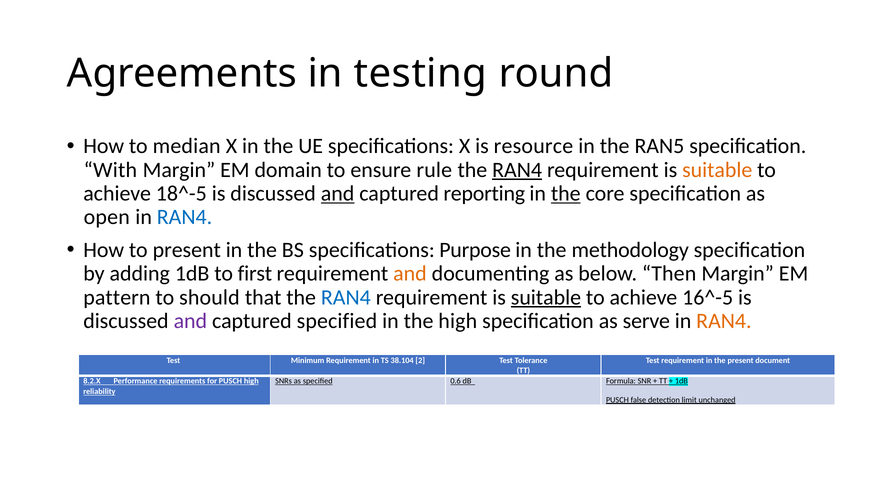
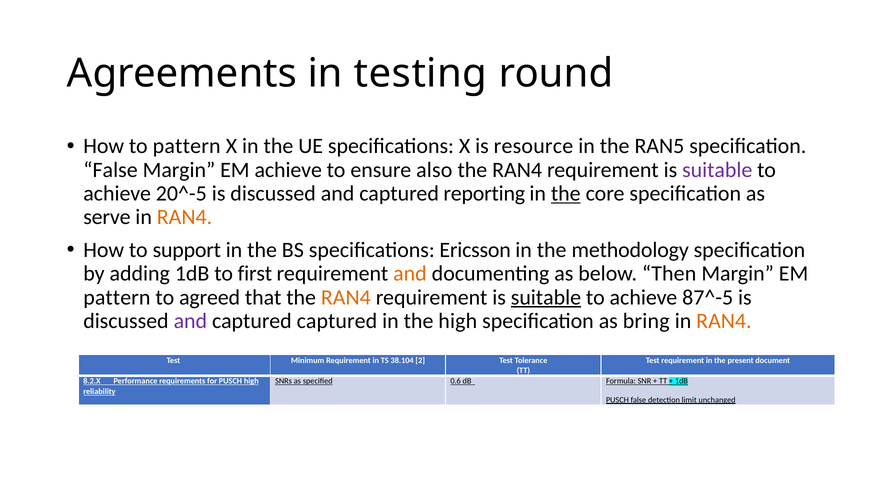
to median: median -> pattern (187, 146)
With: With -> False (111, 170)
EM domain: domain -> achieve (288, 170)
rule: rule -> also (434, 170)
RAN4 underline: present -> none (517, 170)
suitable colour: orange -> purple (717, 170)
18^-5: 18^-5 -> 20^-5 (181, 194)
and underline: present -> none (338, 194)
open: open -> serve (107, 217)
RAN4 colour: blue -> orange (185, 217)
to present: present -> support (187, 250)
Purpose: Purpose -> Ericsson (475, 250)
should: should -> agreed (210, 297)
RAN4 colour: blue -> orange (346, 297)
16^-5: 16^-5 -> 87^-5 (708, 297)
captured specified: specified -> captured (337, 321)
serve: serve -> bring (646, 321)
